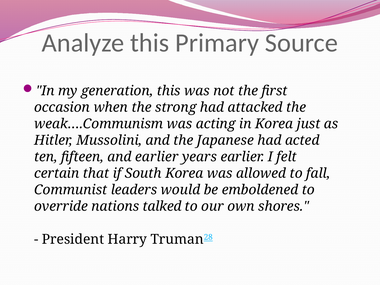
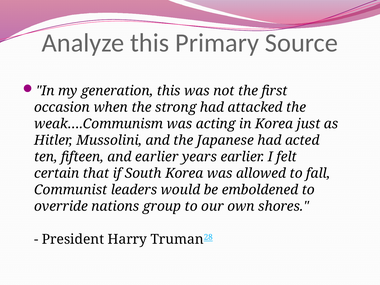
talked: talked -> group (162, 206)
